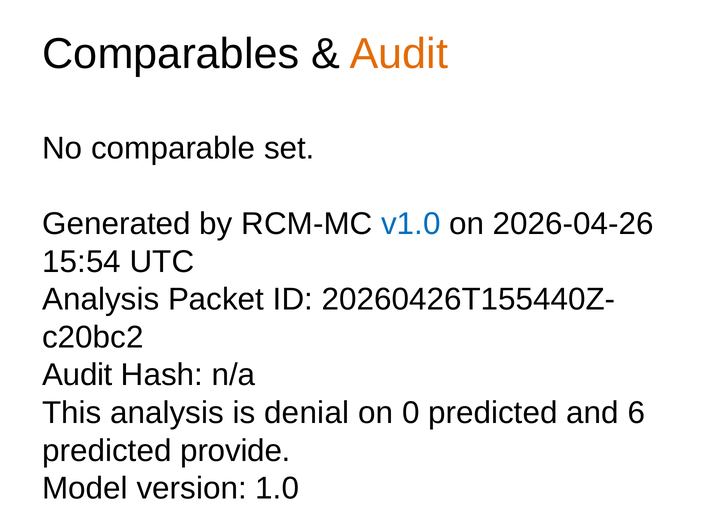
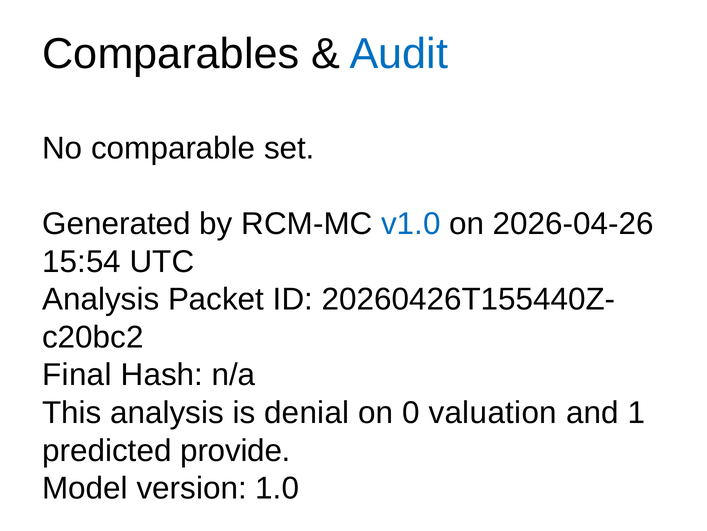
Audit colour: orange -> blue (399, 54)
Audit: Audit -> Final (77, 375)
0 predicted: predicted -> valuation (493, 412)
6: 6 -> 1 (636, 412)
